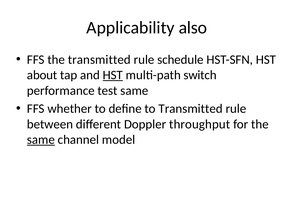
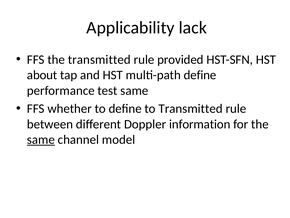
also: also -> lack (193, 28)
schedule: schedule -> provided (180, 59)
HST underline: present -> none (113, 75)
multi-path switch: switch -> define (200, 75)
throughput: throughput -> information (200, 124)
